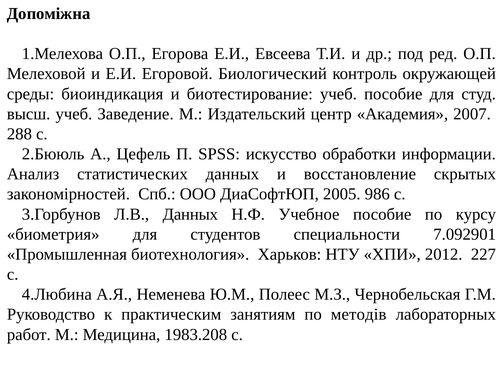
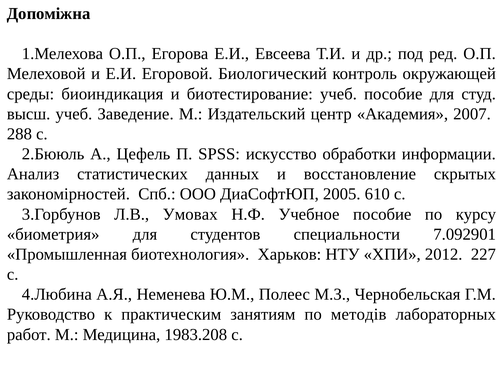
986: 986 -> 610 (377, 194)
Л.В Данных: Данных -> Умовах (190, 214)
